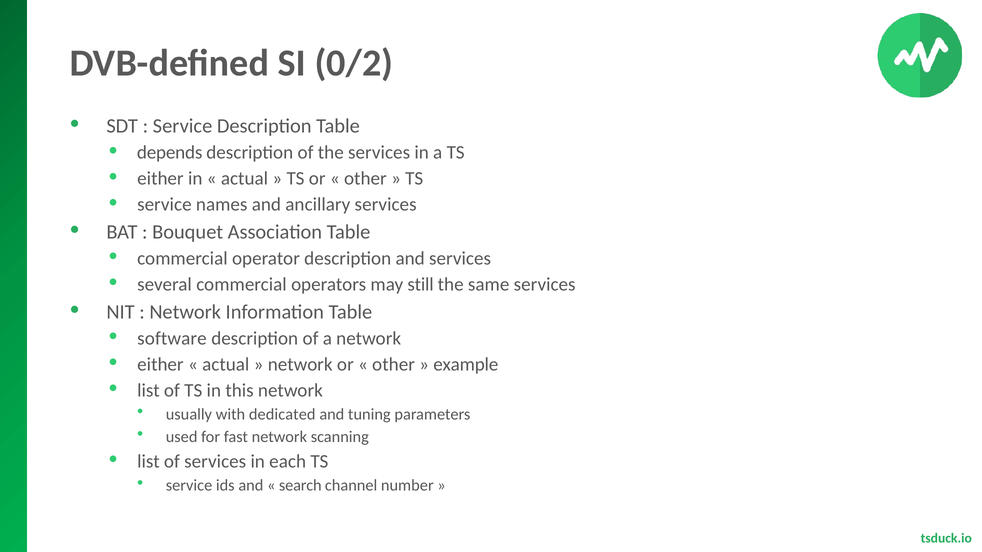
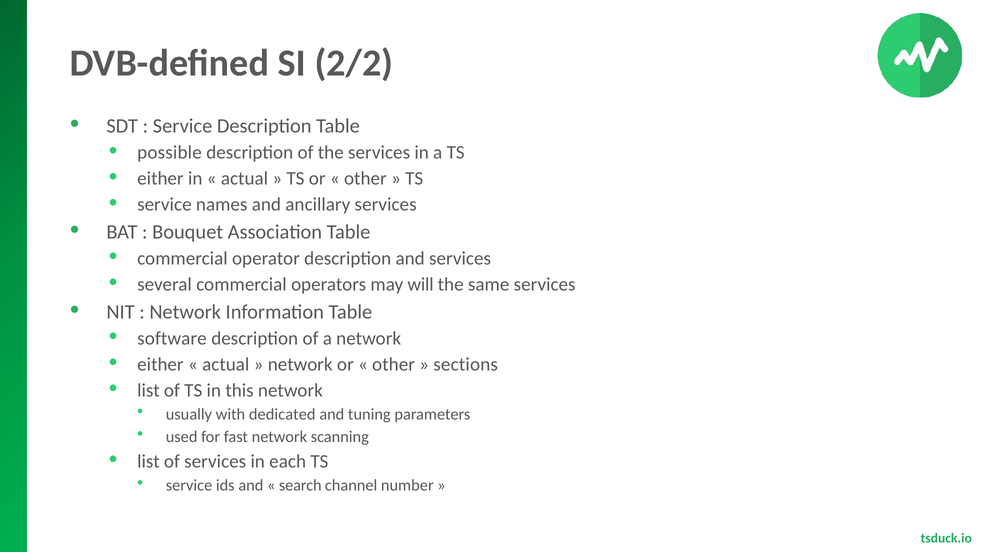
0/2: 0/2 -> 2/2 (354, 63)
depends: depends -> possible (169, 153)
still: still -> will (421, 285)
example: example -> sections (466, 365)
